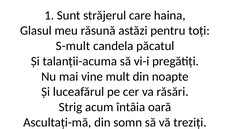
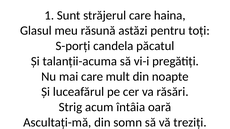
S-mult: S-mult -> S-porți (73, 46)
mai vine: vine -> care (92, 77)
